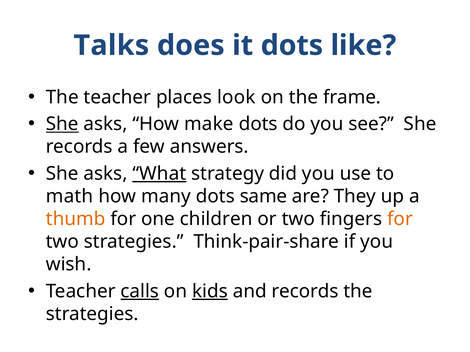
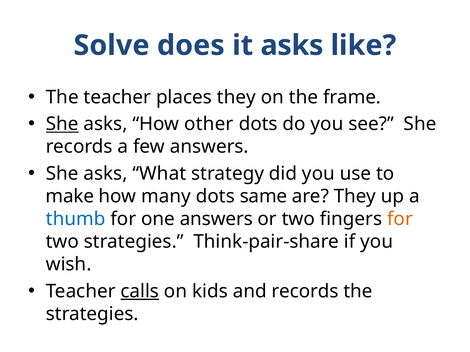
Talks: Talks -> Solve (111, 45)
it dots: dots -> asks (292, 45)
places look: look -> they (236, 97)
make: make -> other (209, 124)
What underline: present -> none (159, 174)
math: math -> make (70, 197)
thumb colour: orange -> blue (76, 219)
one children: children -> answers (216, 219)
kids underline: present -> none (210, 292)
